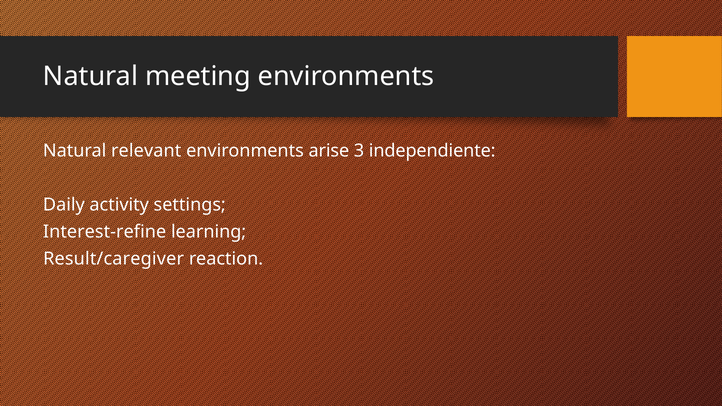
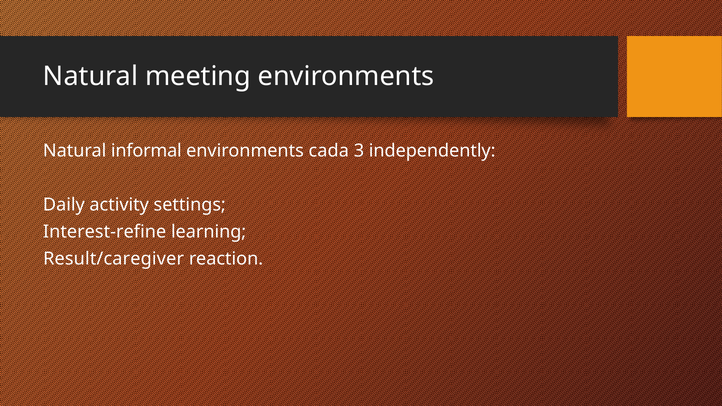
relevant: relevant -> informal (146, 151)
arise: arise -> cada (329, 151)
independiente: independiente -> independently (432, 151)
